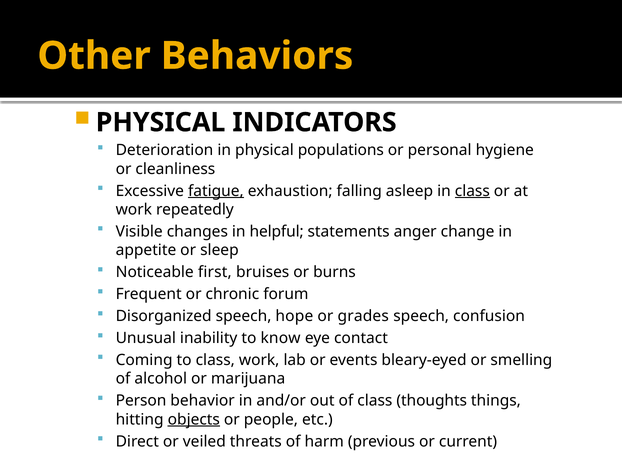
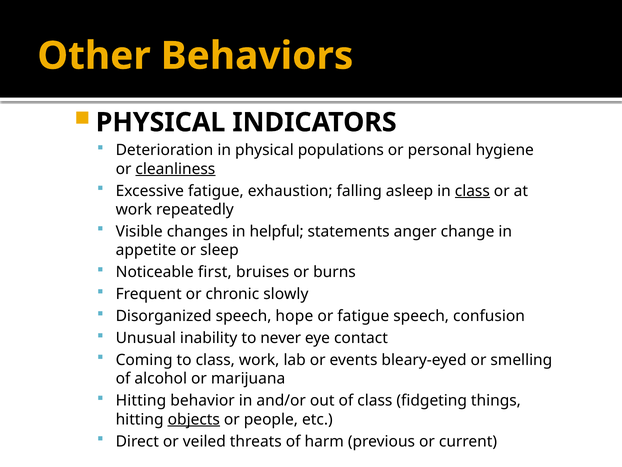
cleanliness underline: none -> present (175, 169)
fatigue underline: present -> none (216, 191)
forum: forum -> slowly (286, 294)
or grades: grades -> fatigue (363, 316)
know: know -> never (281, 338)
Person: Person -> Hitting (141, 400)
thoughts: thoughts -> fidgeting (432, 400)
